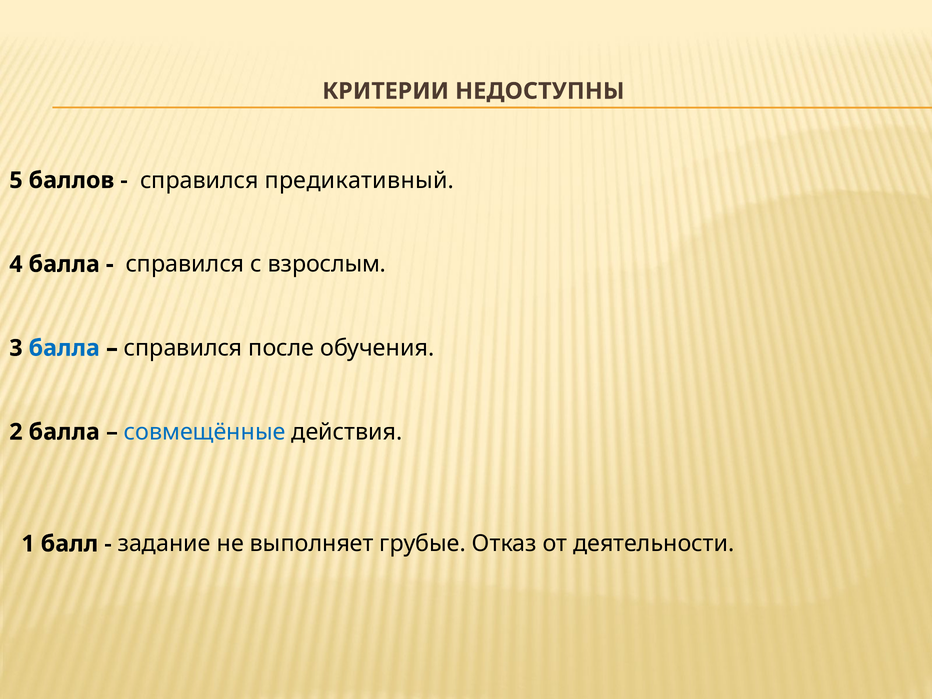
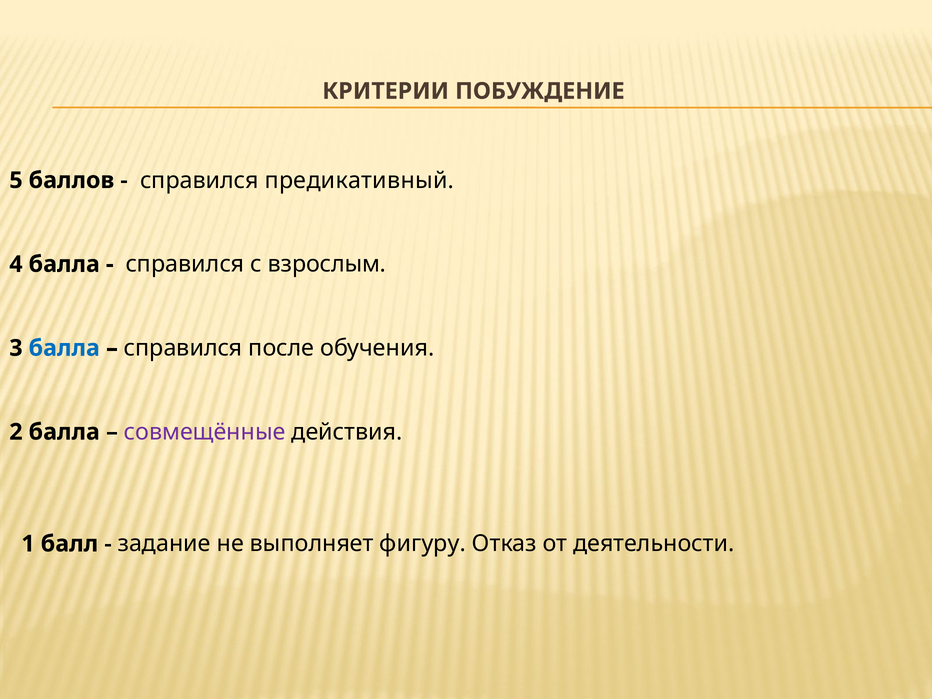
НЕДОСТУПНЫ: НЕДОСТУПНЫ -> ПОБУЖДЕНИЕ (540, 91)
совмещённые colour: blue -> purple (205, 432)
грубые: грубые -> фигуру (423, 544)
